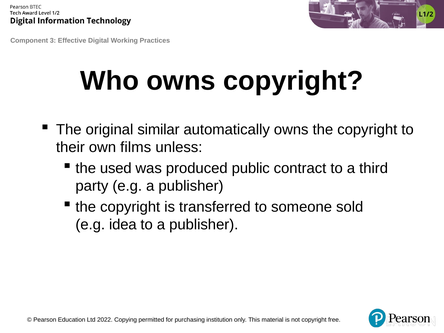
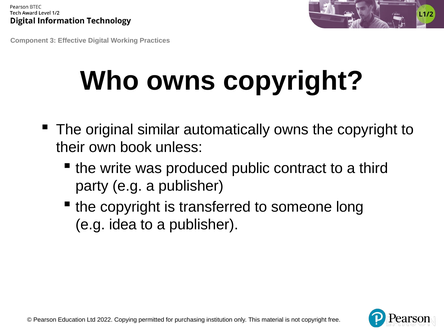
films: films -> book (136, 147)
used: used -> write (116, 168)
sold: sold -> long (350, 207)
